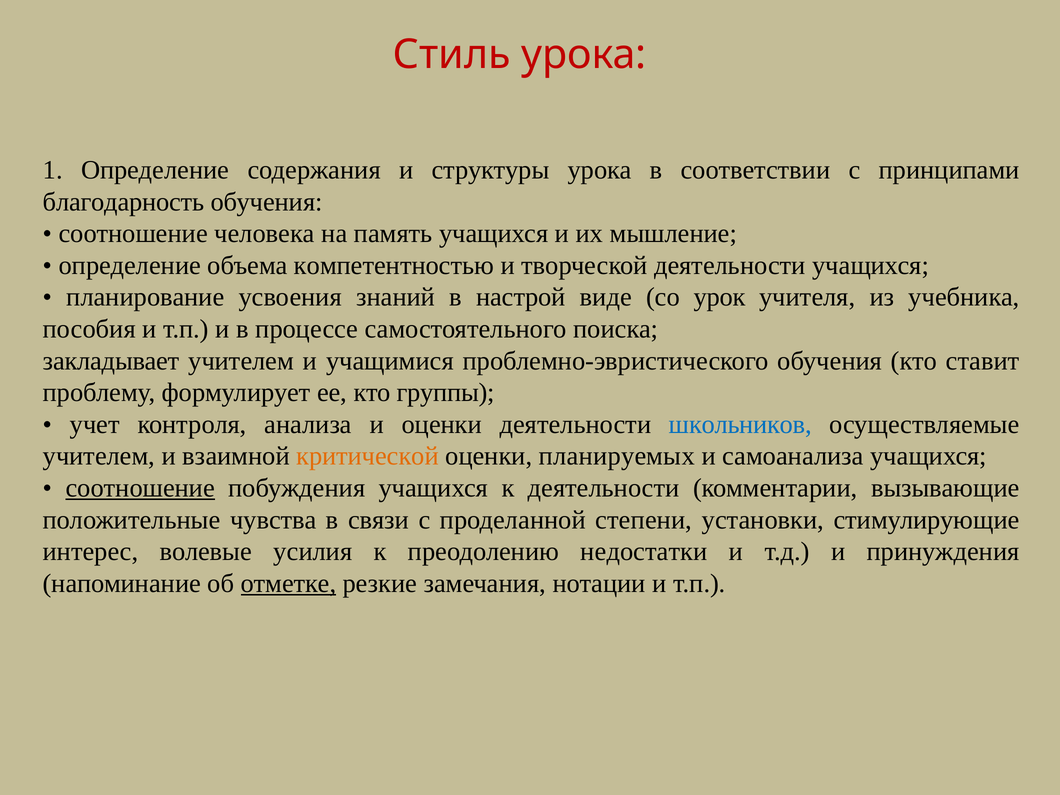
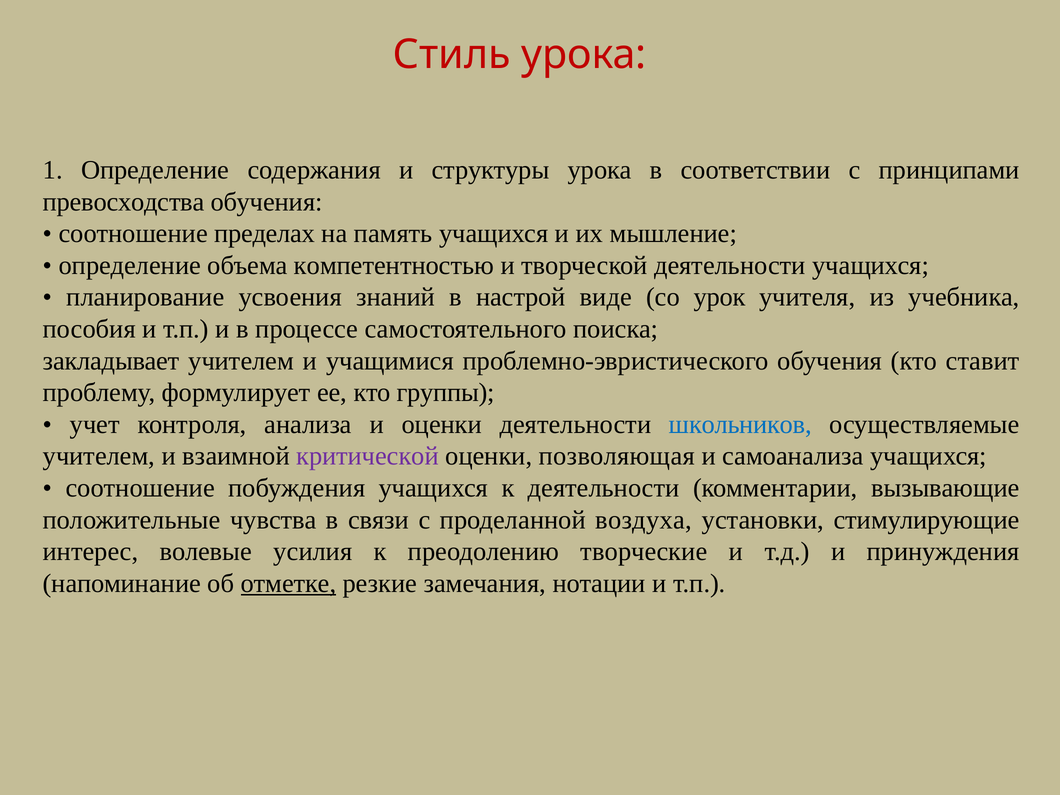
благодарность: благодарность -> превосходства (124, 202)
человека: человека -> пределах (265, 234)
критической colour: orange -> purple (367, 456)
планируемых: планируемых -> позволяющая (617, 456)
соотношение underline: present -> none (140, 488)
степени: степени -> воздуха (644, 520)
недостатки: недостатки -> творческие (644, 552)
